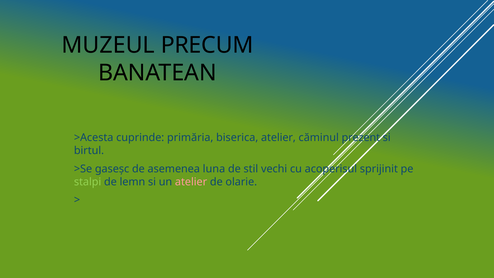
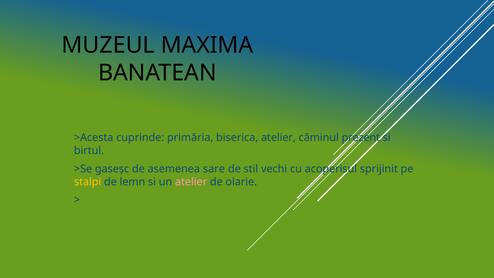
PRECUM: PRECUM -> MAXIMA (207, 45)
luna: luna -> sare (214, 169)
stalpi colour: light green -> yellow (88, 182)
